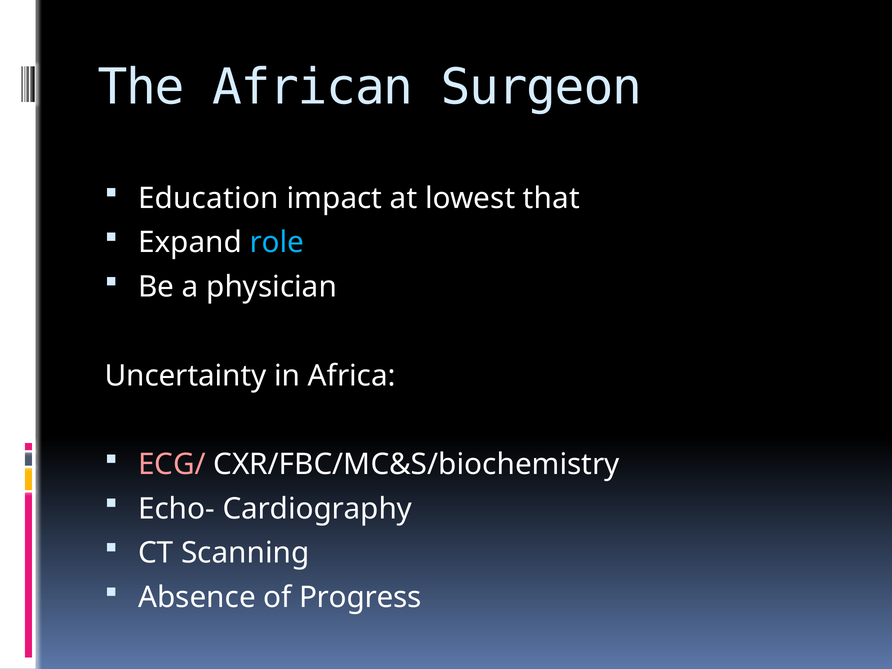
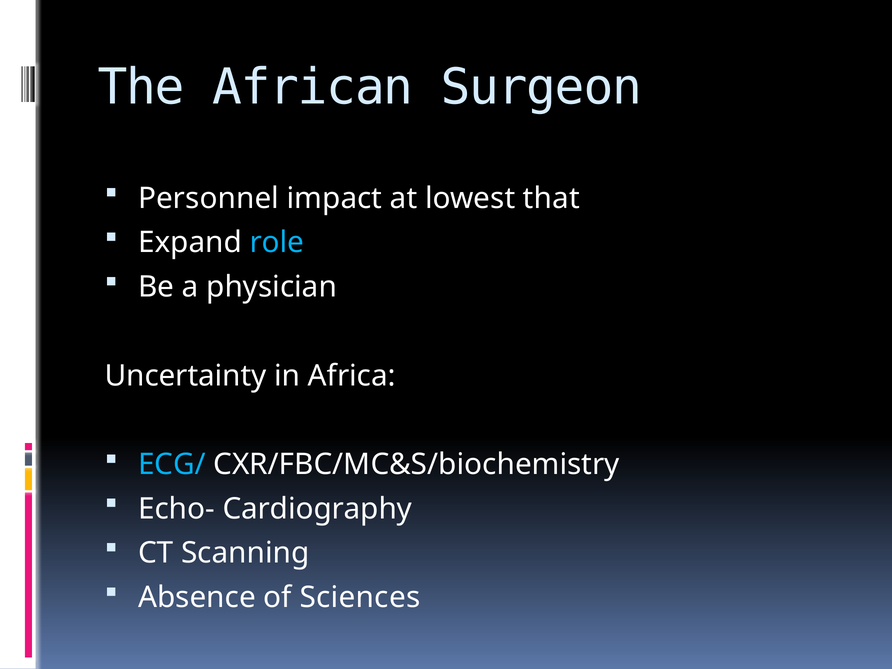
Education: Education -> Personnel (209, 198)
ECG/ colour: pink -> light blue (172, 464)
Progress: Progress -> Sciences (360, 597)
